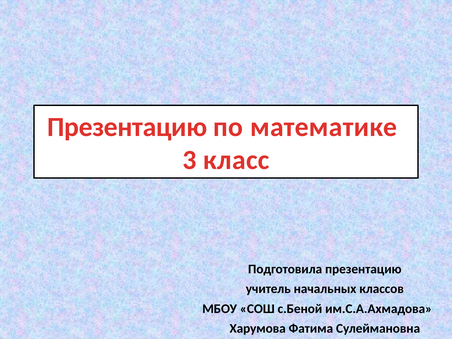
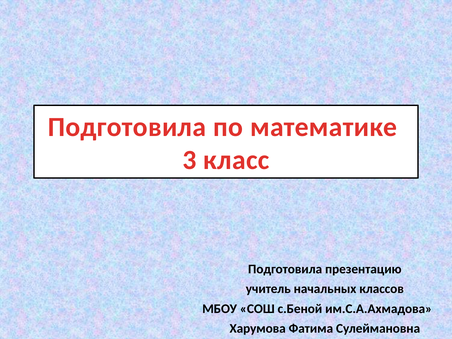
Презентацию: Презентацию -> Подготовила (127, 127)
